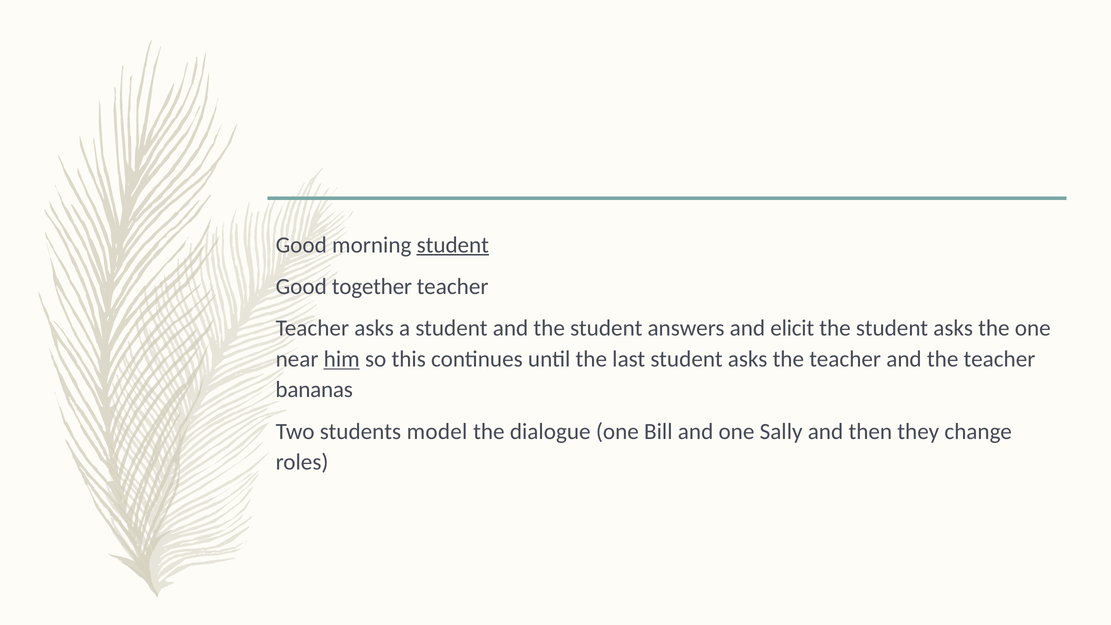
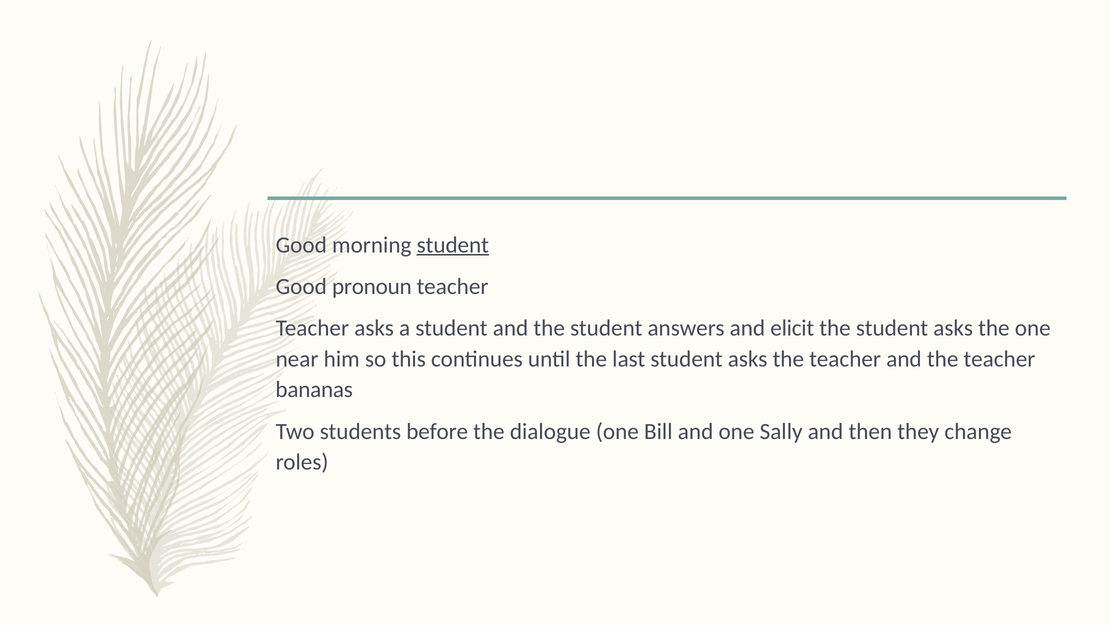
together: together -> pronoun (372, 287)
him underline: present -> none (342, 359)
model: model -> before (437, 431)
